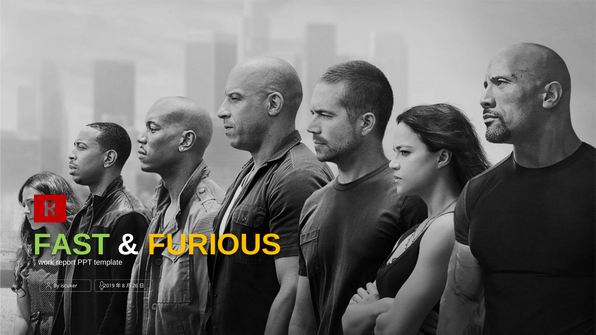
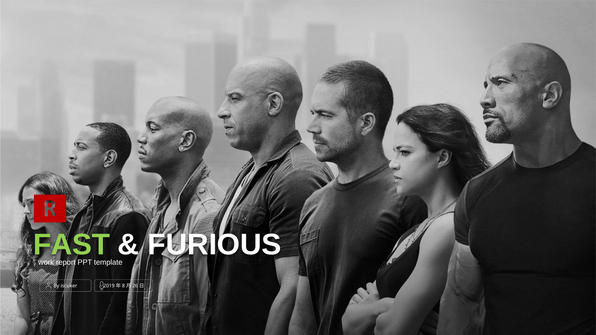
FURIOUS colour: yellow -> white (215, 245)
